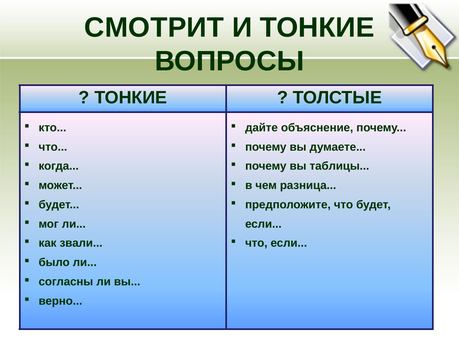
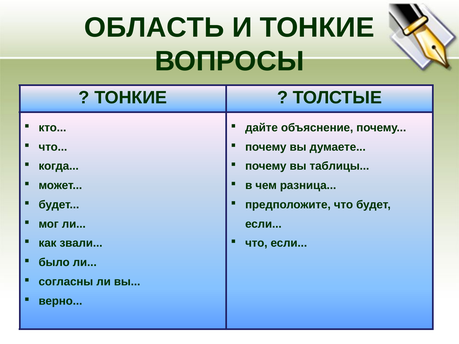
СМОТРИТ: СМОТРИТ -> ОБЛАСТЬ (154, 28)
